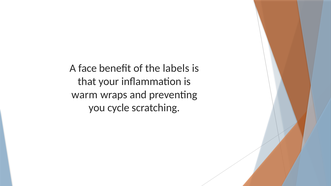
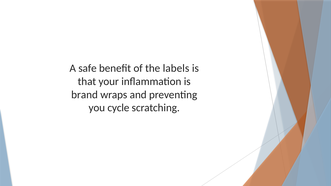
face: face -> safe (87, 68)
warm: warm -> brand (85, 95)
